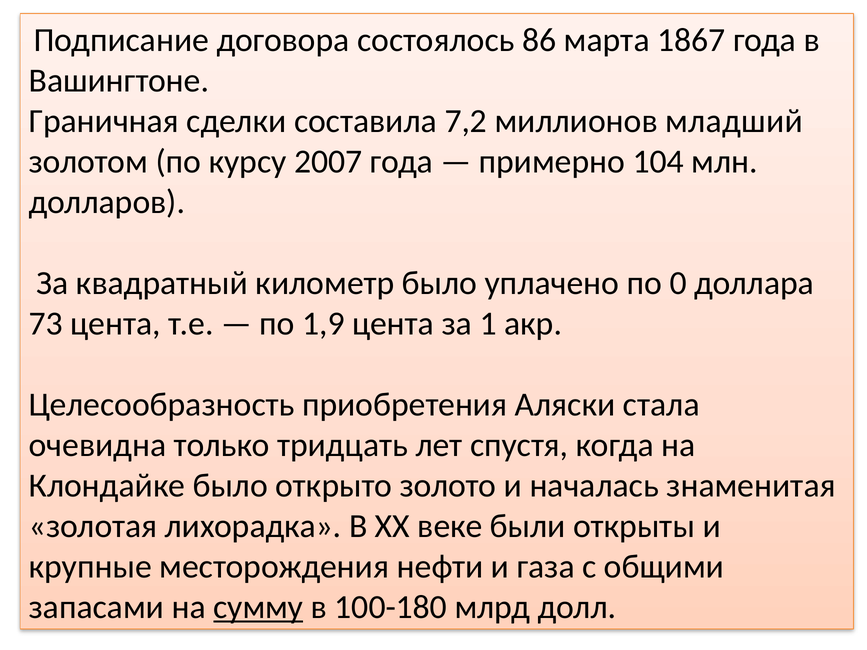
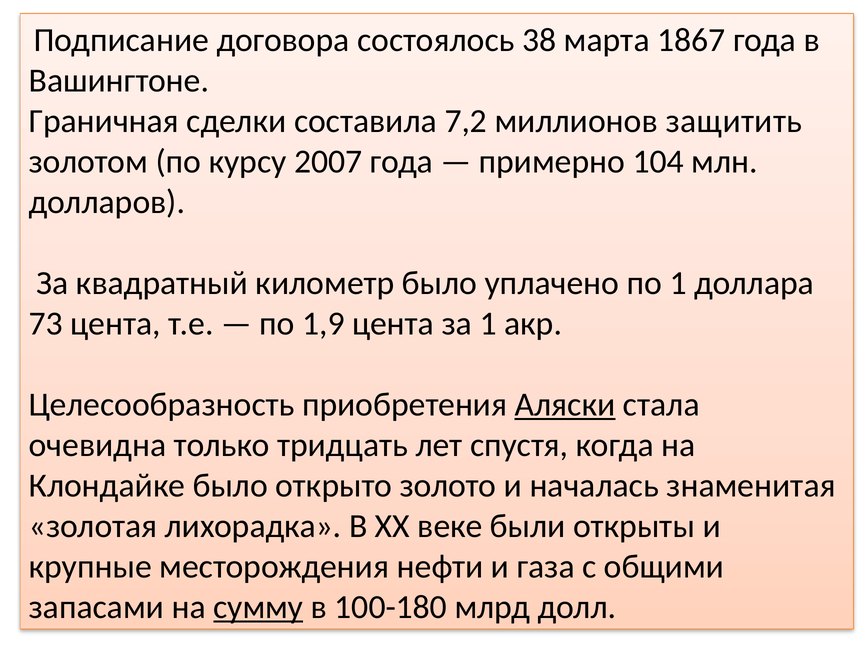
86: 86 -> 38 (539, 40)
младший: младший -> защитить (734, 121)
по 0: 0 -> 1 (678, 283)
Аляски underline: none -> present (565, 405)
